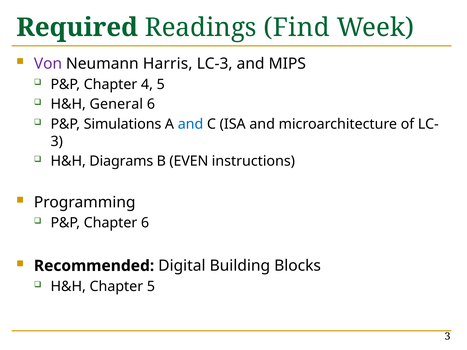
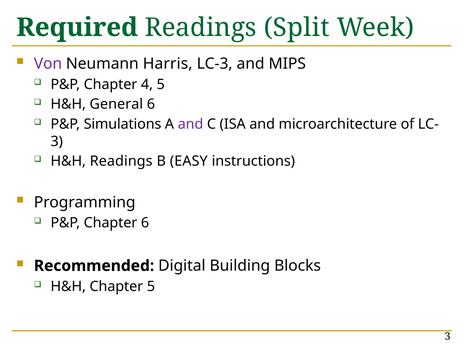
Find: Find -> Split (297, 27)
and colour: blue -> purple (191, 124)
H&H Diagrams: Diagrams -> Readings (121, 161)
EVEN: EVEN -> EASY (189, 161)
